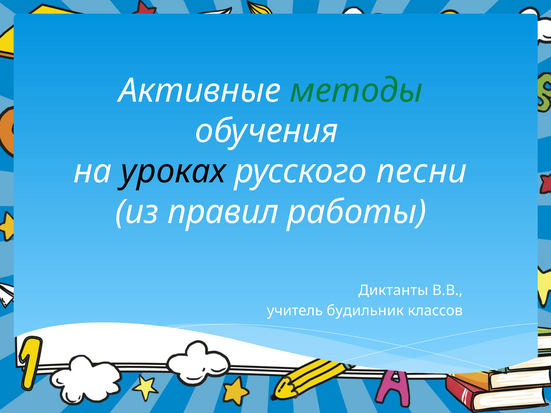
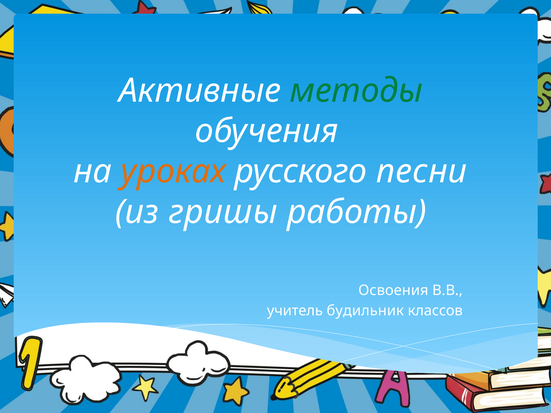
уроках colour: black -> orange (173, 172)
правил: правил -> гришы (223, 212)
Диктанты: Диктанты -> Освоения (393, 290)
